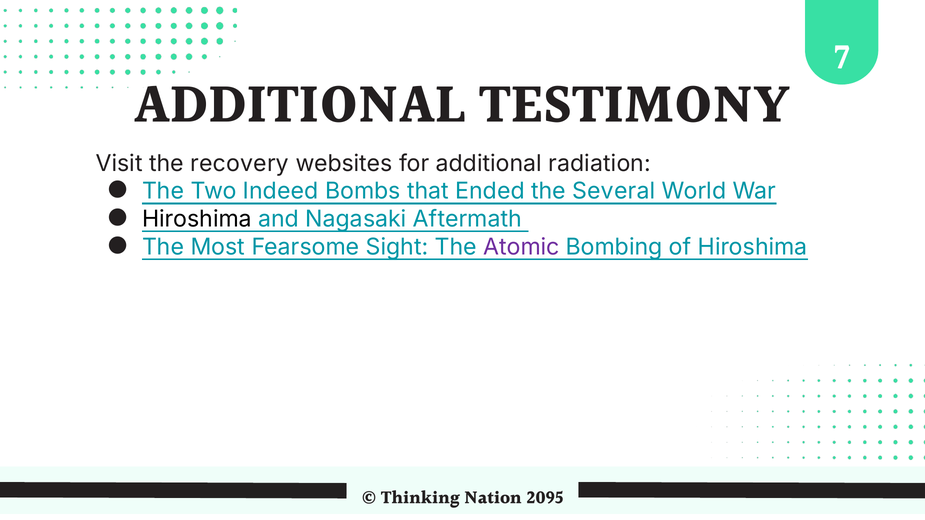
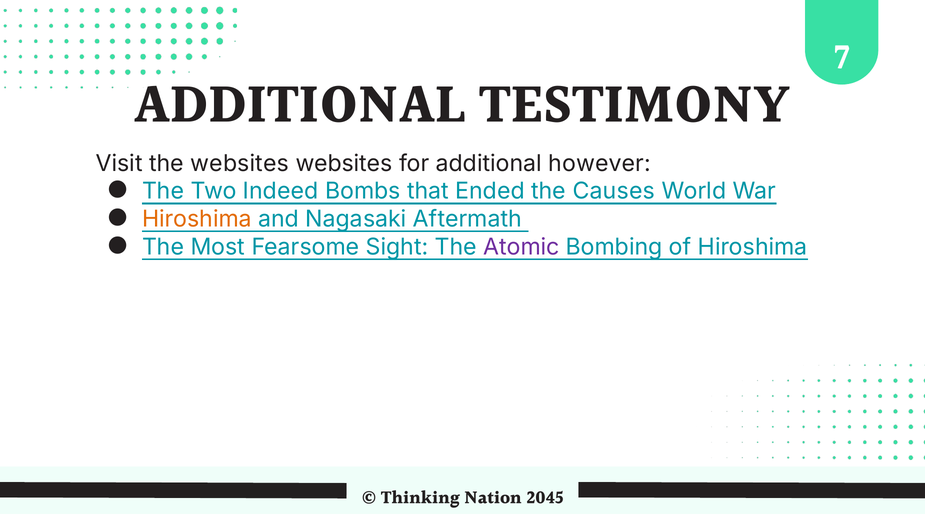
the recovery: recovery -> websites (240, 163)
radiation: radiation -> however (600, 163)
Several: Several -> Causes (614, 191)
Hiroshima colour: black -> orange (197, 219)
2095: 2095 -> 2045 (545, 499)
